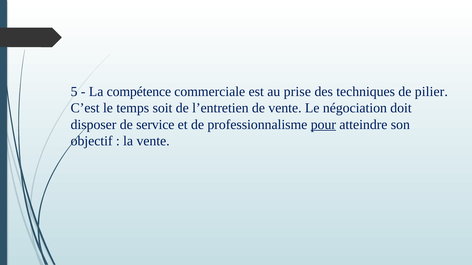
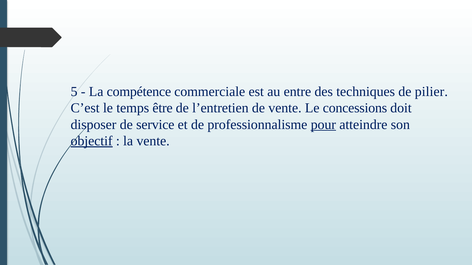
prise: prise -> entre (297, 92)
soit: soit -> être (163, 108)
négociation: négociation -> concessions (355, 108)
objectif underline: none -> present (92, 141)
